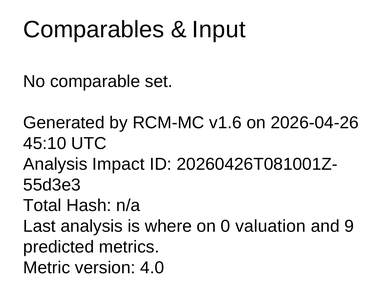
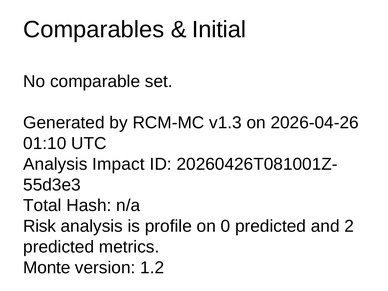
Input: Input -> Initial (219, 29)
v1.6: v1.6 -> v1.3 (225, 123)
45:10: 45:10 -> 01:10 (45, 143)
Last: Last -> Risk (40, 226)
where: where -> profile (168, 226)
0 valuation: valuation -> predicted (271, 226)
9: 9 -> 2 (349, 226)
Metric: Metric -> Monte (47, 268)
4.0: 4.0 -> 1.2 (152, 268)
